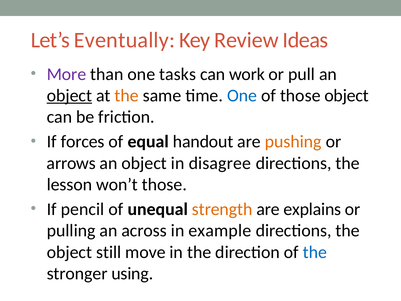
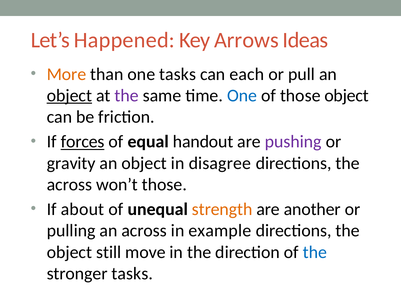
Eventually: Eventually -> Happened (124, 40)
Review: Review -> Arrows (246, 40)
More colour: purple -> orange (67, 74)
work: work -> each (247, 74)
the colour: orange -> purple (127, 95)
forces underline: none -> present (83, 142)
pushing colour: orange -> purple (293, 142)
arrows: arrows -> gravity (71, 163)
lesson: lesson -> across (69, 184)
pencil: pencil -> about (83, 209)
explains: explains -> another (312, 209)
stronger using: using -> tasks (132, 273)
